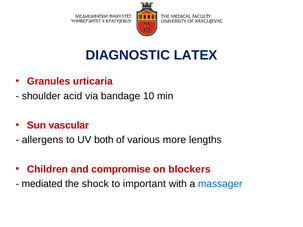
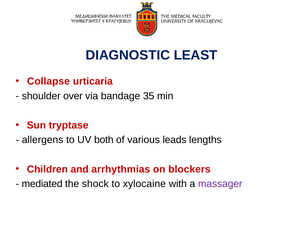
LATEX: LATEX -> LEAST (196, 55)
Granules: Granules -> Collapse (48, 81)
acid: acid -> over (73, 96)
10: 10 -> 35 (149, 96)
vascular: vascular -> tryptase (69, 125)
more: more -> leads (175, 140)
compromise: compromise -> arrhythmias (121, 169)
important: important -> xylocaine (144, 184)
massager colour: blue -> purple (220, 184)
